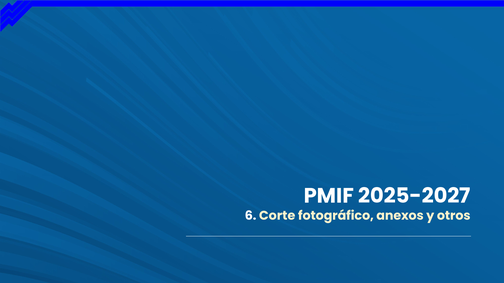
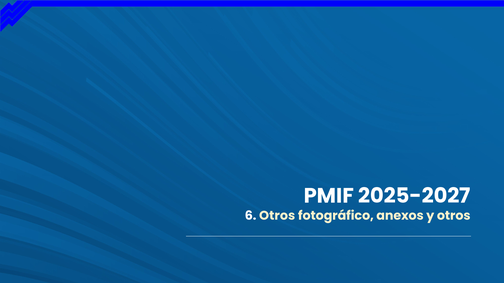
6 Corte: Corte -> Otros (277, 216)
